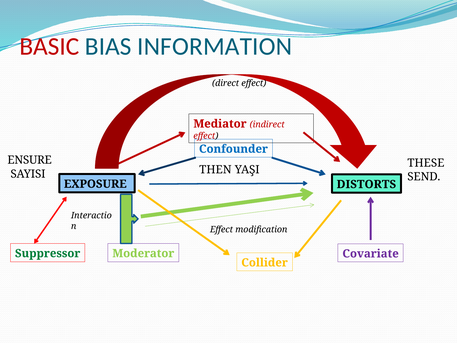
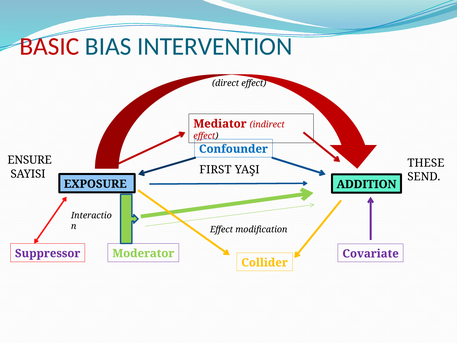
INFORMATION: INFORMATION -> INTERVENTION (215, 46)
THEN: THEN -> FIRST (215, 170)
DISTORTS: DISTORTS -> ADDITION (367, 184)
Suppressor colour: green -> purple (48, 253)
